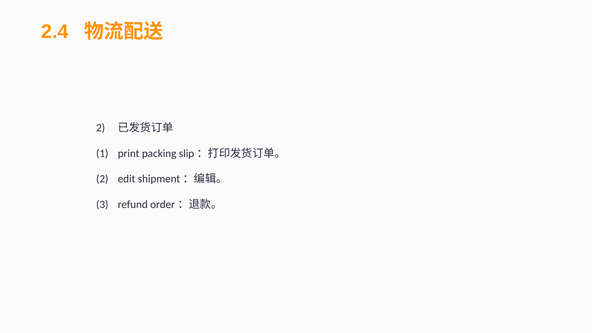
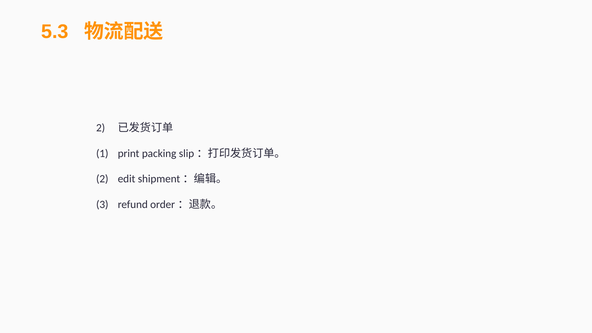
2.4: 2.4 -> 5.3 (55, 32)
